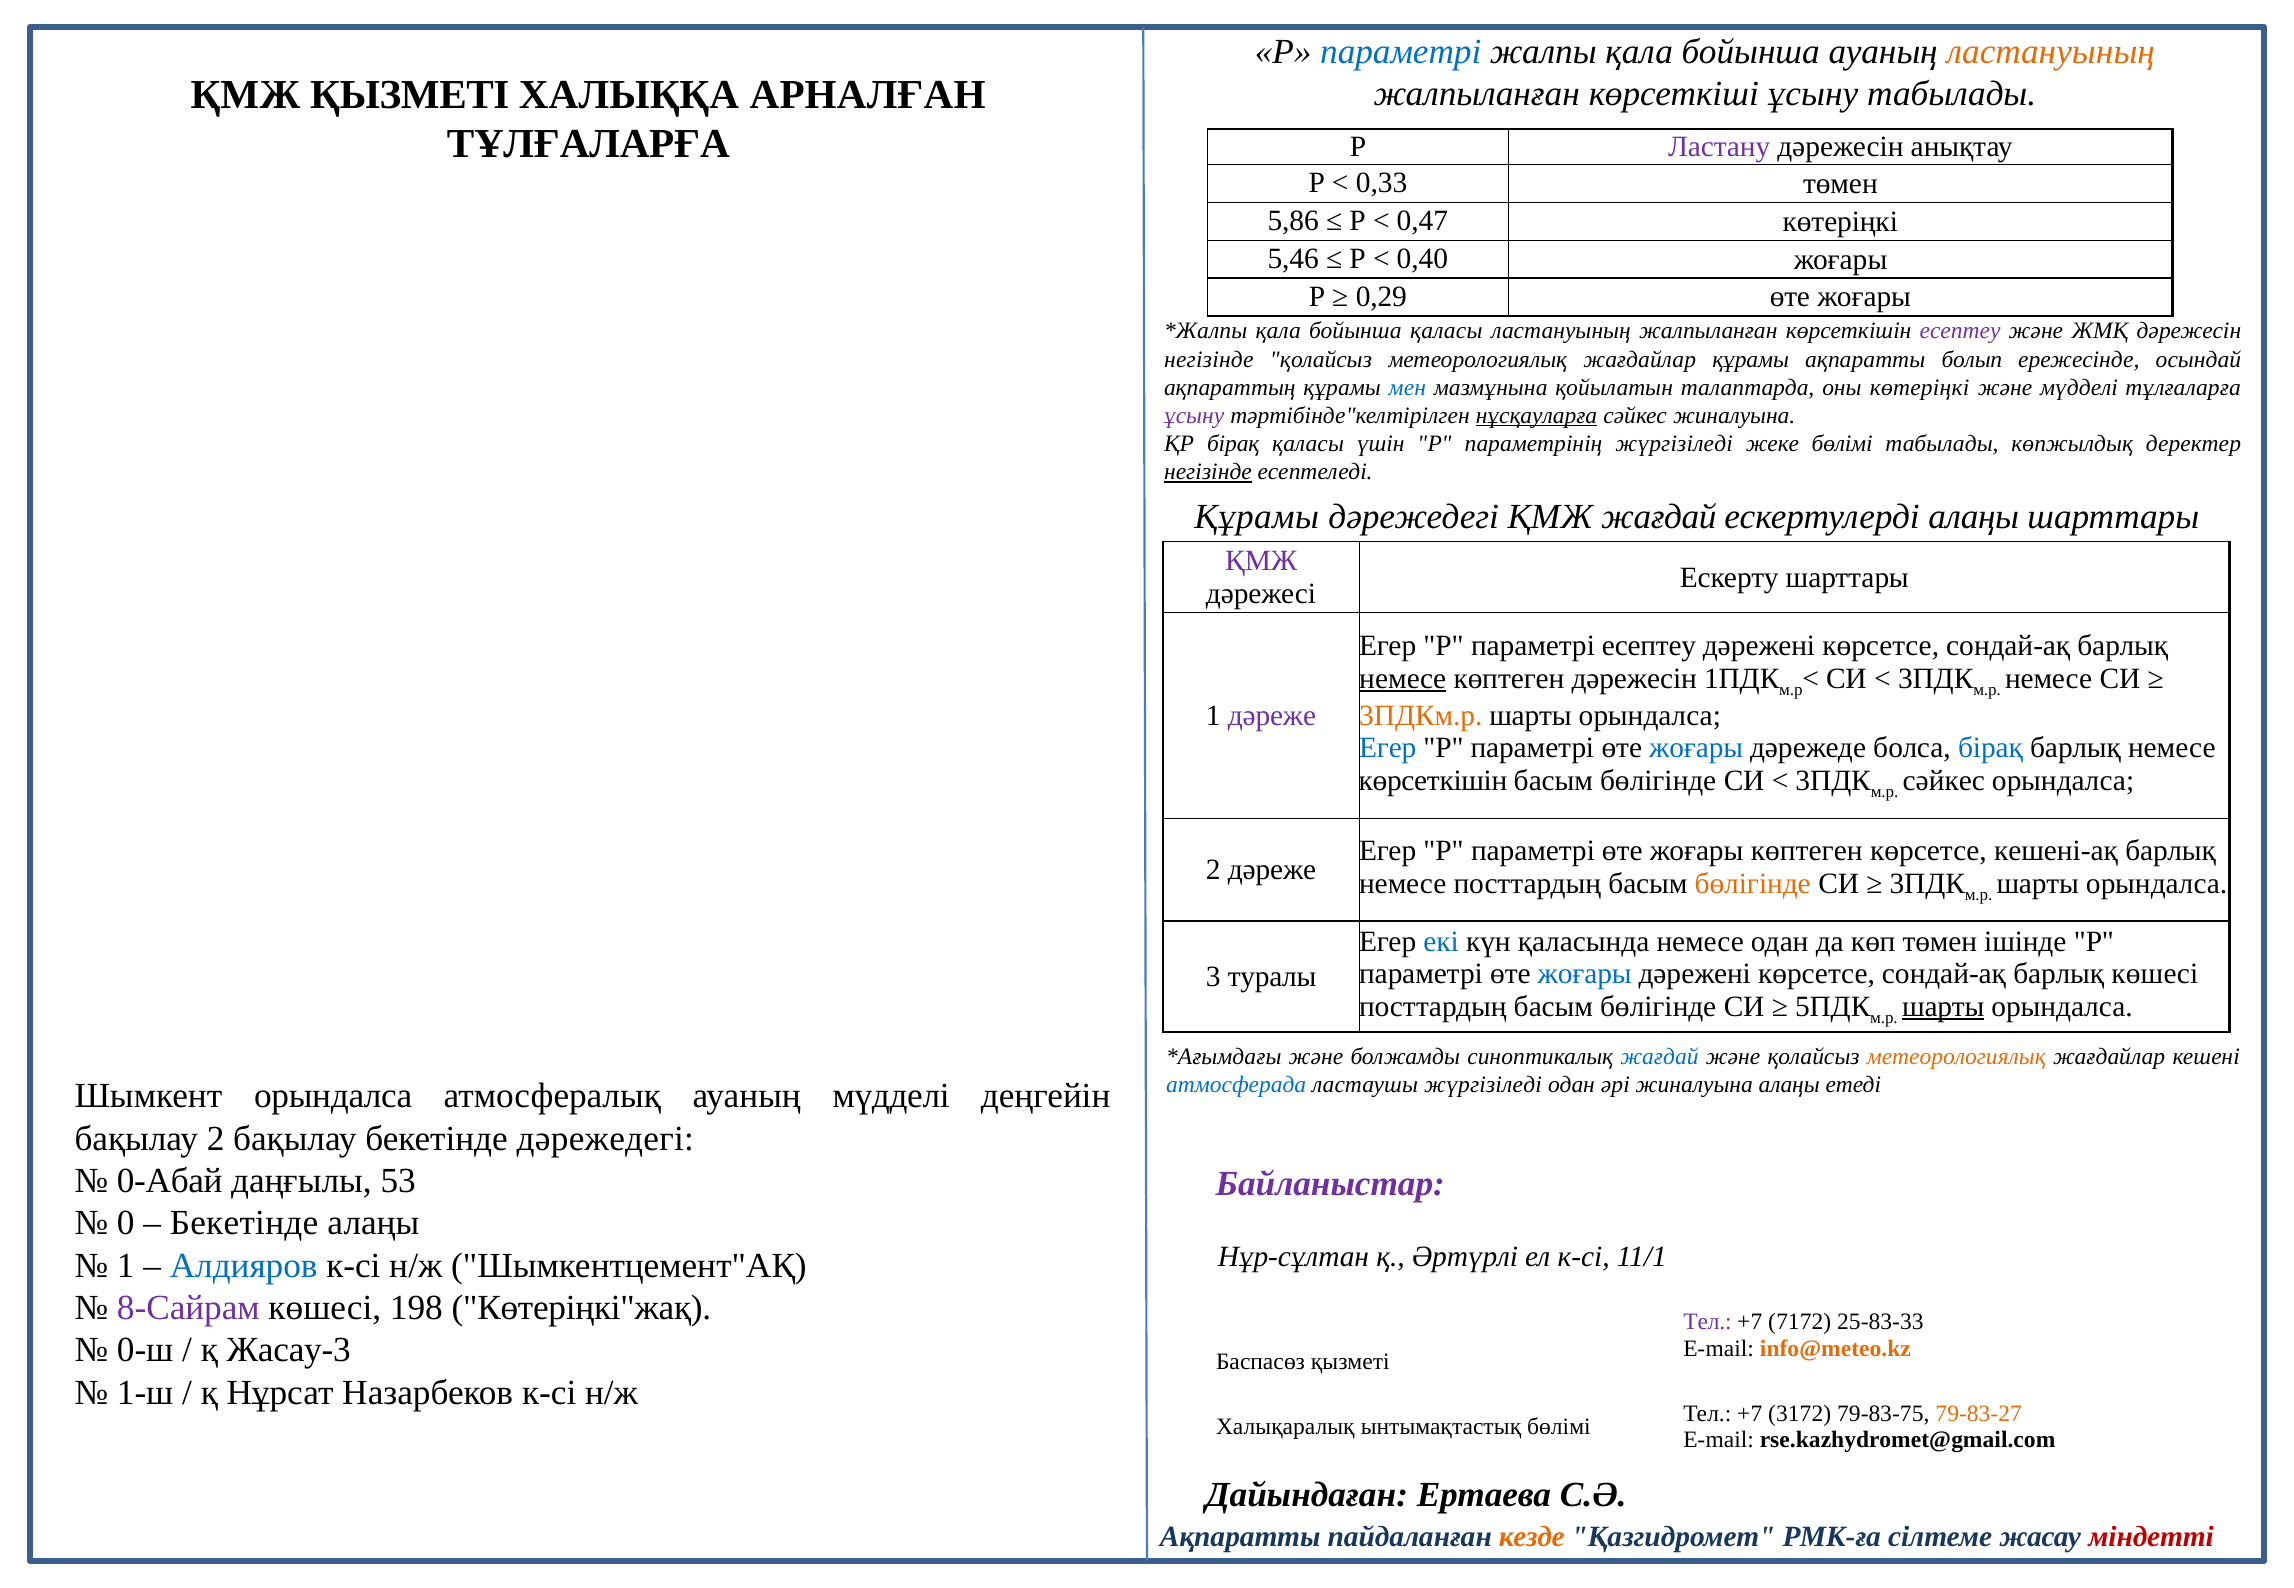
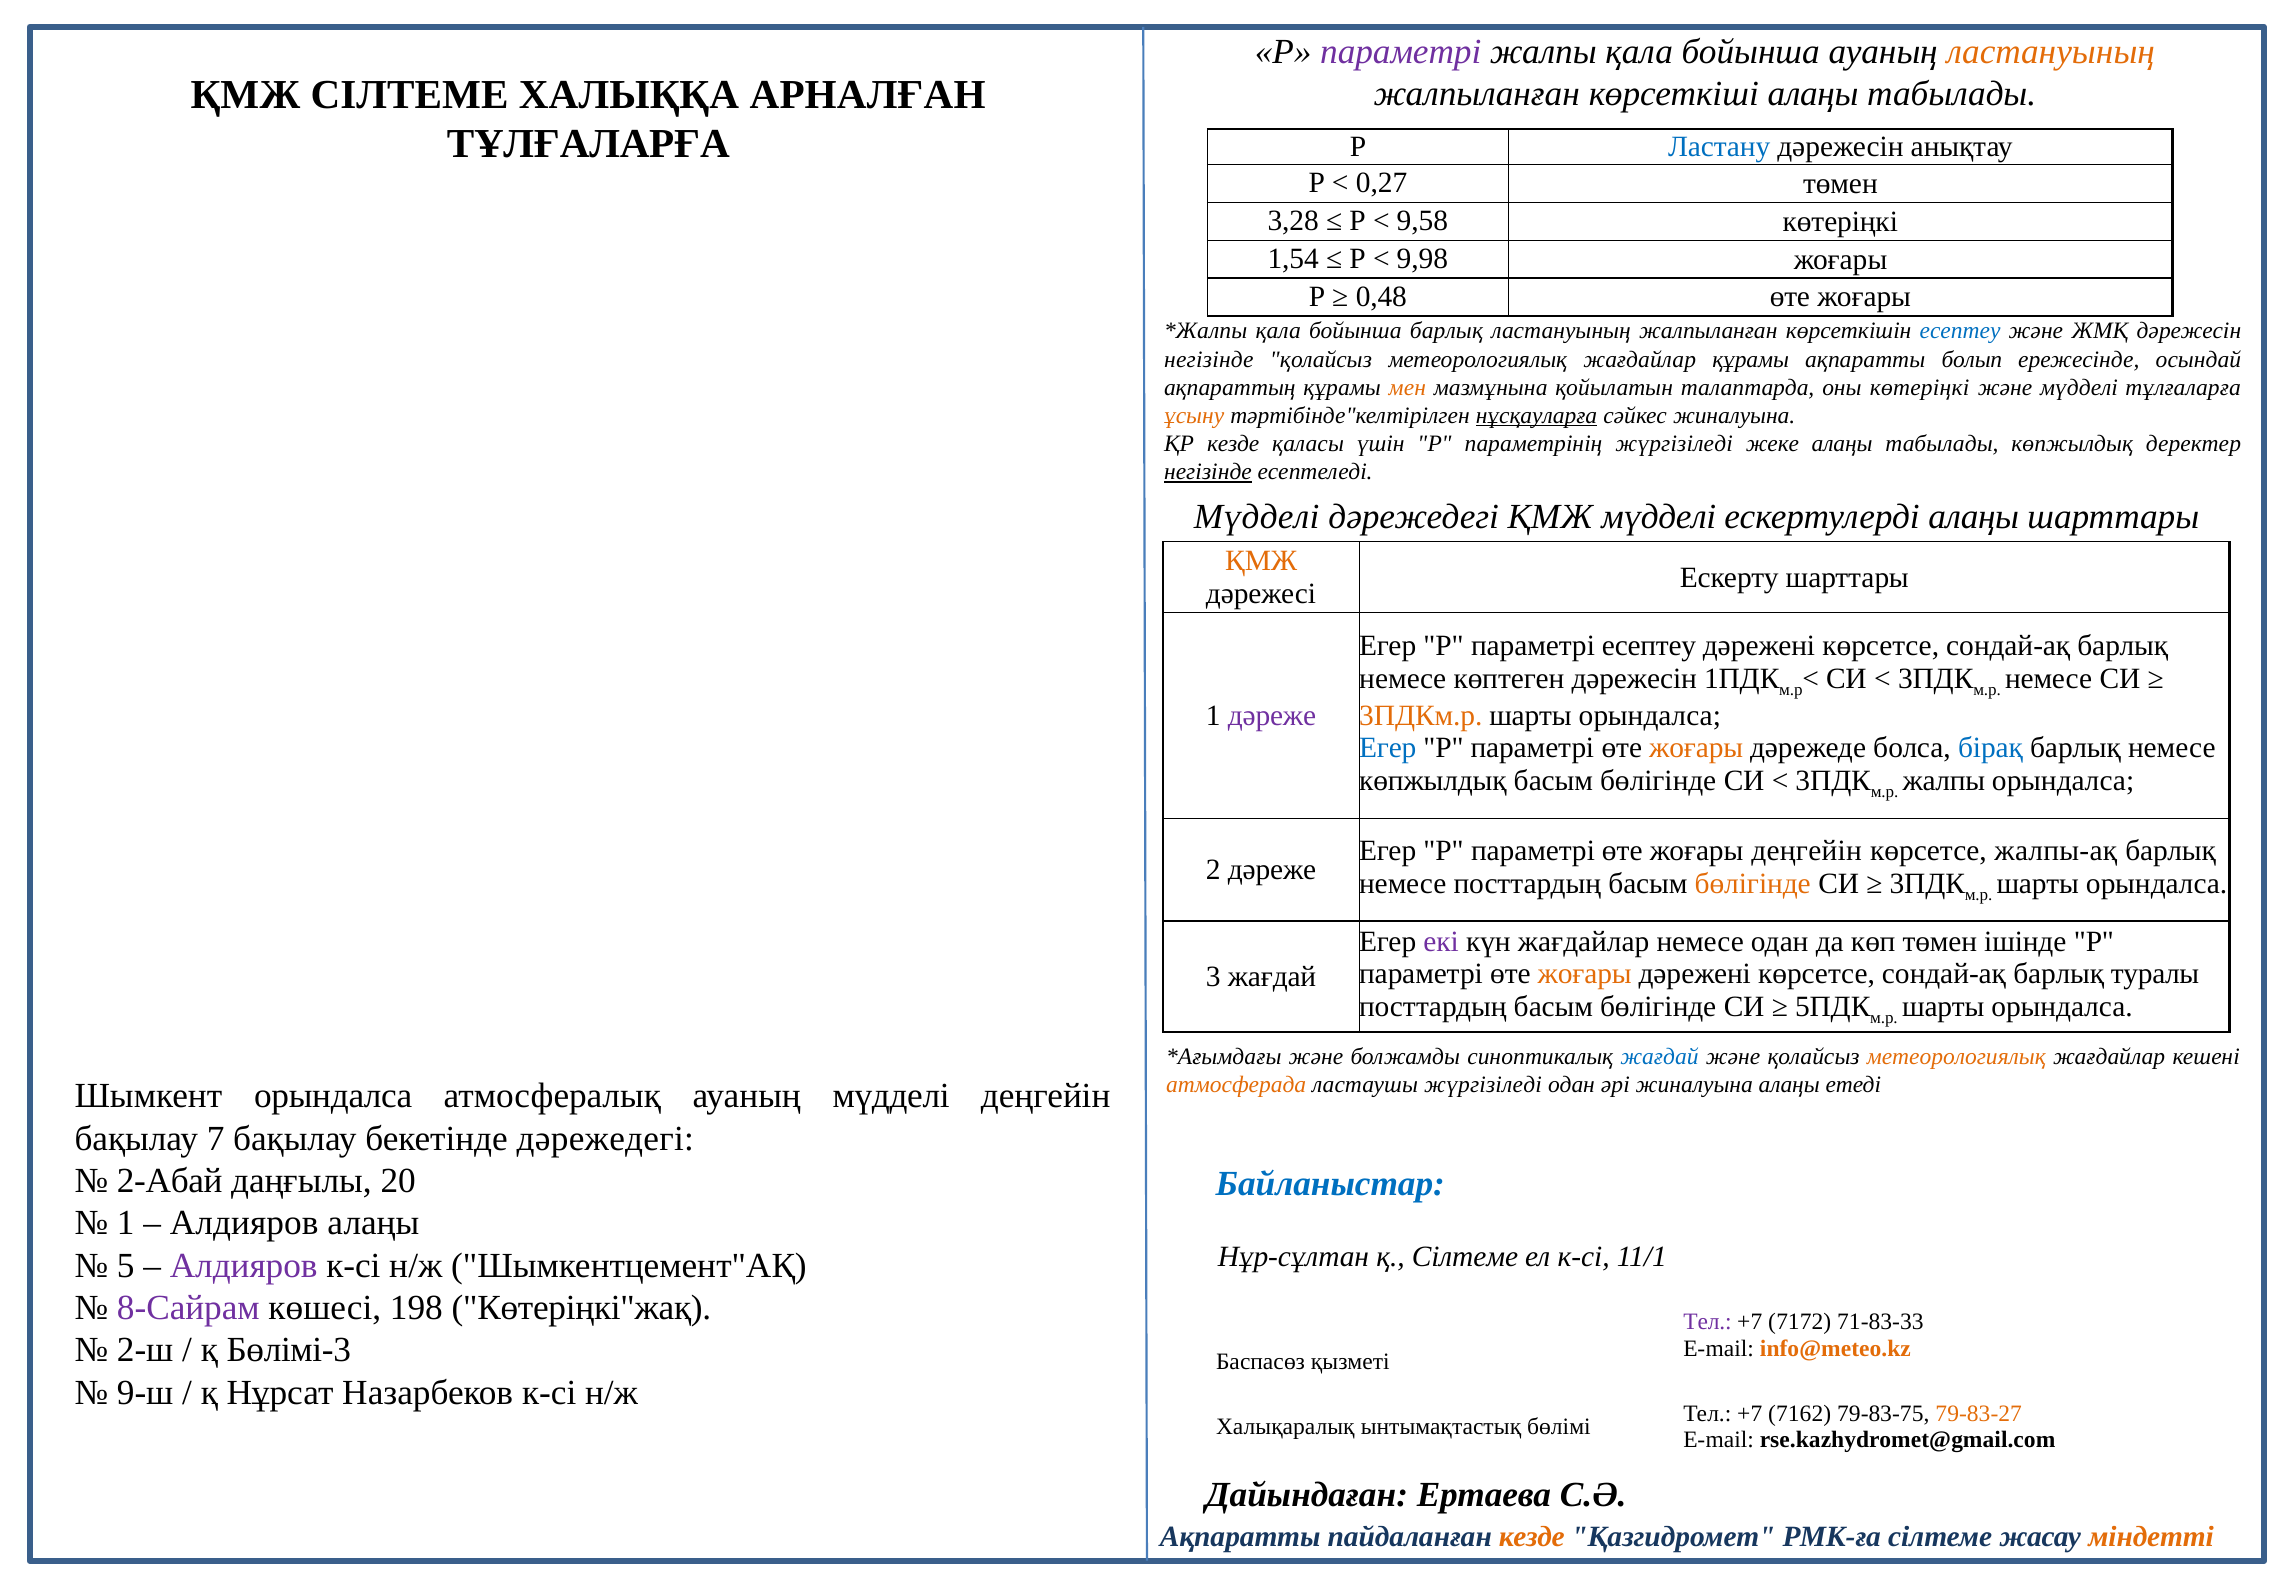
параметрі colour: blue -> purple (1401, 52)
ҚМЖ ҚЫЗМЕТІ: ҚЫЗМЕТІ -> СІЛТЕМЕ (410, 95)
көрсеткіші ұсыну: ұсыну -> алаңы (1813, 94)
Ластану colour: purple -> blue (1719, 147)
0,33: 0,33 -> 0,27 (1382, 183)
5,86: 5,86 -> 3,28 (1293, 221)
0,47: 0,47 -> 9,58 (1422, 221)
5,46: 5,46 -> 1,54 (1293, 259)
0,40: 0,40 -> 9,98 (1422, 259)
0,29: 0,29 -> 0,48 (1381, 297)
бойынша қаласы: қаласы -> барлық (1446, 331)
есептеу colour: purple -> blue (1960, 331)
мен colour: blue -> orange (1407, 387)
ұсыну colour: purple -> orange (1194, 416)
ҚР бірақ: бірақ -> кезде (1233, 444)
жеке бөлімі: бөлімі -> алаңы (1842, 444)
Құрамы: Құрамы -> Мүдделі (1257, 517)
ҚМЖ жағдай: жағдай -> мүдделі (1659, 517)
ҚМЖ colour: purple -> orange (1261, 561)
немесе underline: present -> none (1403, 678)
жоғары colour: blue -> orange (1696, 748)
көрсеткішін: көрсеткішін -> көпжылдық (1433, 780)
сәйкес: сәйкес -> жалпы (1944, 780)
жоғары көптеген: көптеген -> деңгейін (1807, 851)
кешені-ақ: кешені-ақ -> жалпы-ақ (2056, 851)
екі colour: blue -> purple (1441, 942)
күн қаласында: қаласында -> жағдайлар (1584, 942)
жоғары colour: blue -> orange (1585, 974)
барлық көшесі: көшесі -> туралы (2155, 974)
3 туралы: туралы -> жағдай (1272, 977)
шарты underline: present -> none (1943, 1007)
атмосферада colour: blue -> orange (1236, 1085)
бақылау 2: 2 -> 7 (216, 1139)
0-Абай: 0-Абай -> 2-Абай (170, 1181)
53: 53 -> 20 (398, 1181)
Байланыстар colour: purple -> blue (1330, 1184)
0: 0 -> 1 (126, 1223)
Бекетінде: Бекетінде -> Алдияров (244, 1223)
қ Әртүрлі: Әртүрлі -> Сілтеме (1465, 1257)
1: 1 -> 5 (126, 1266)
Алдияров colour: blue -> purple (244, 1266)
25-83-33: 25-83-33 -> 71-83-33 (1880, 1322)
0-ш: 0-ш -> 2-ш (145, 1350)
Жасау-3: Жасау-3 -> Бөлімі-3 (289, 1350)
1-ш: 1-ш -> 9-ш (145, 1393)
3172: 3172 -> 7162 (1800, 1414)
міндетті colour: red -> orange (2151, 1537)
